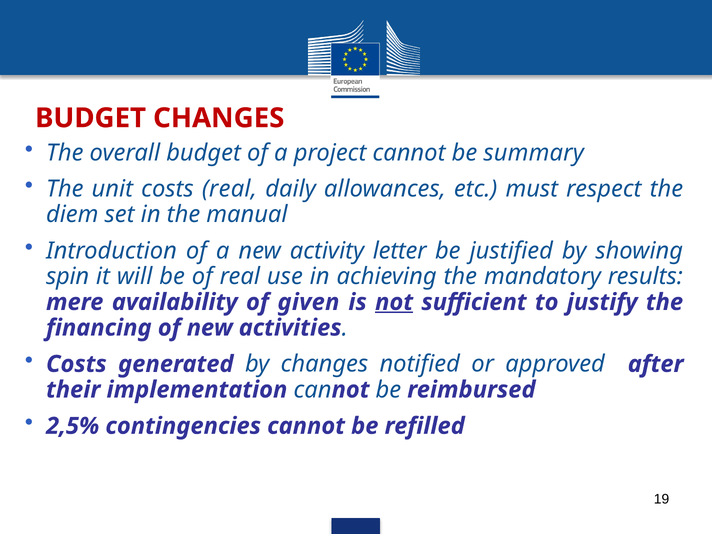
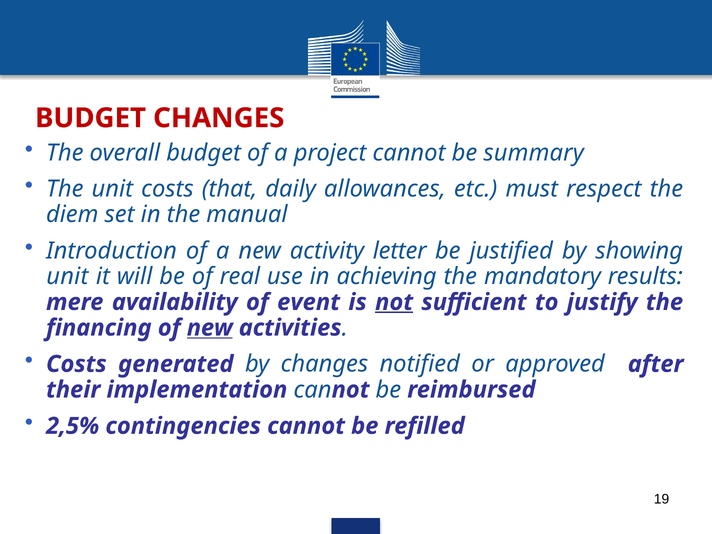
costs real: real -> that (230, 189)
spin: spin -> unit (67, 277)
given: given -> event (309, 302)
new underline: none -> present (210, 328)
